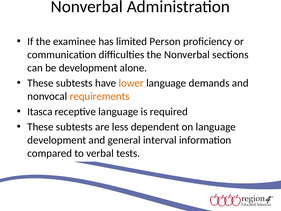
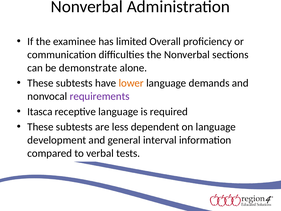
Person: Person -> Overall (165, 41)
be development: development -> demonstrate (88, 68)
requirements colour: orange -> purple (100, 96)
